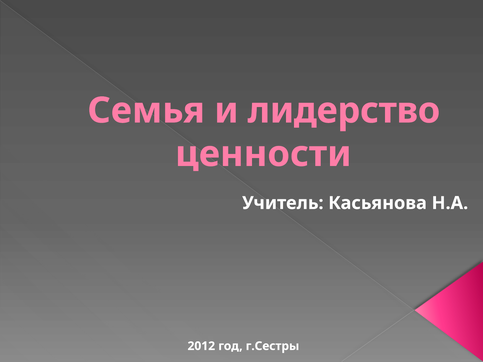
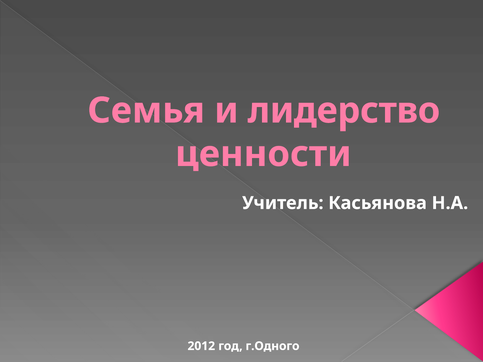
г.Сестры: г.Сестры -> г.Одного (272, 346)
